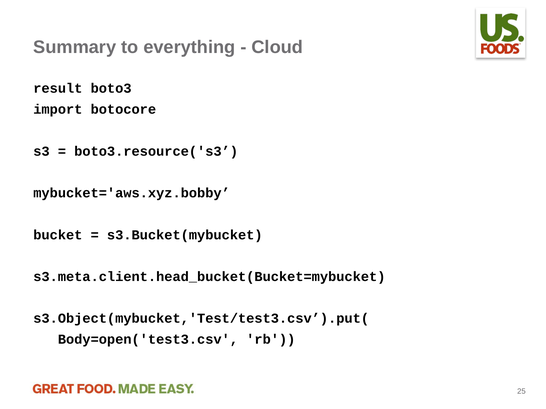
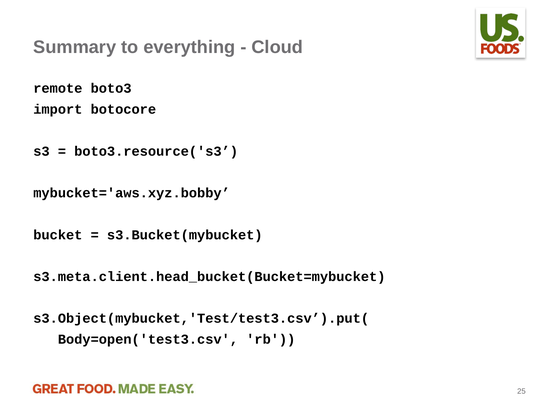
result: result -> remote (58, 89)
